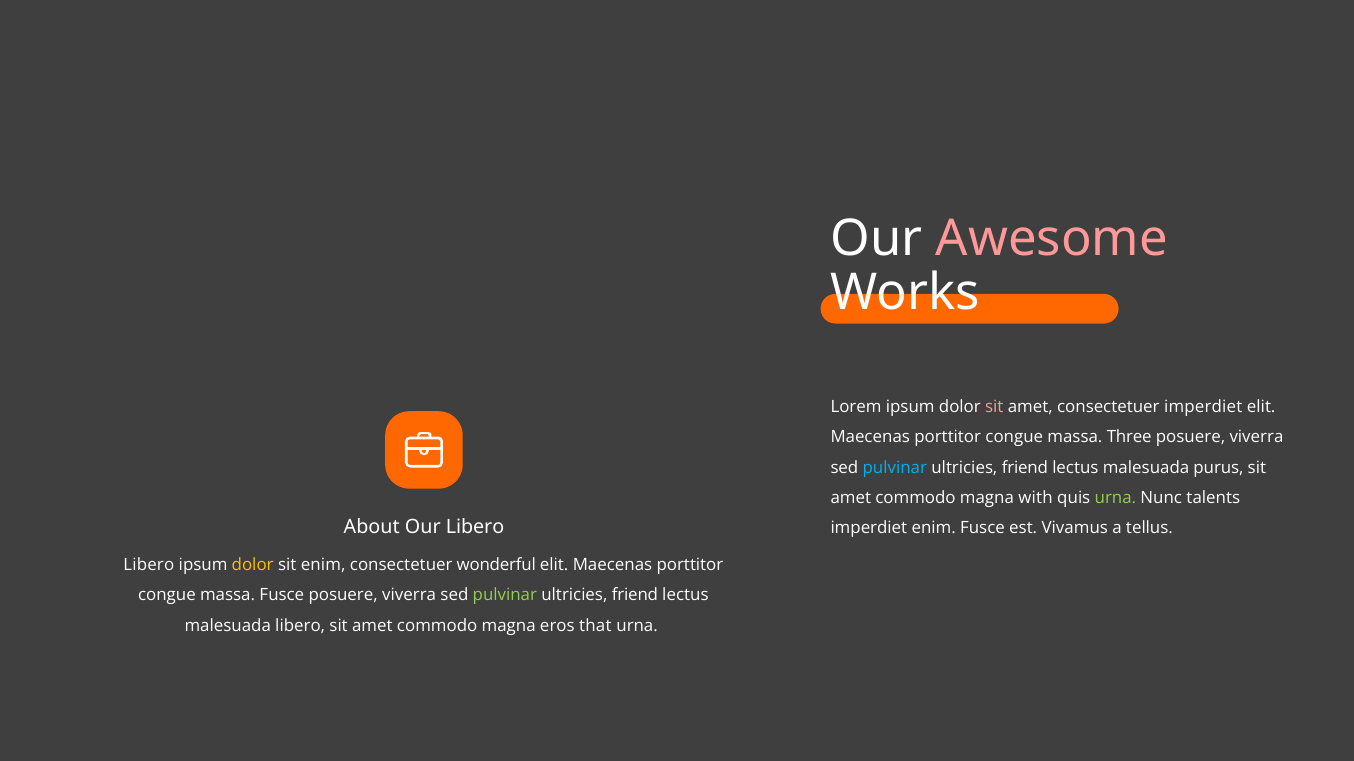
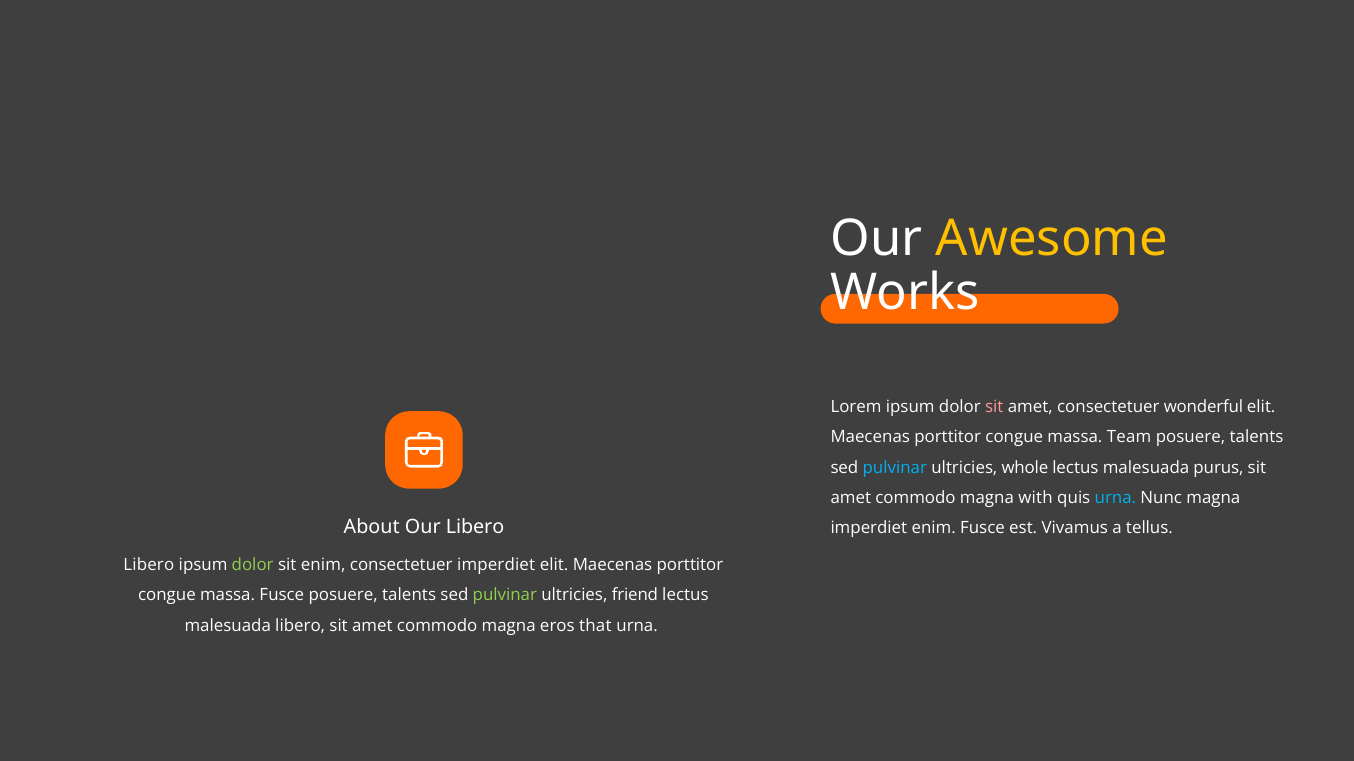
Awesome colour: pink -> yellow (1052, 239)
consectetuer imperdiet: imperdiet -> wonderful (1203, 407)
Three: Three -> Team (1129, 437)
viverra: viverra -> talents (1256, 437)
friend: friend -> whole (1025, 468)
urna colour: light green -> light blue (1115, 498)
Nunc talents: talents -> magna (1213, 498)
dolor colour: yellow -> light green (253, 565)
consectetuer wonderful: wonderful -> imperdiet (496, 565)
Fusce posuere viverra: viverra -> talents (409, 596)
